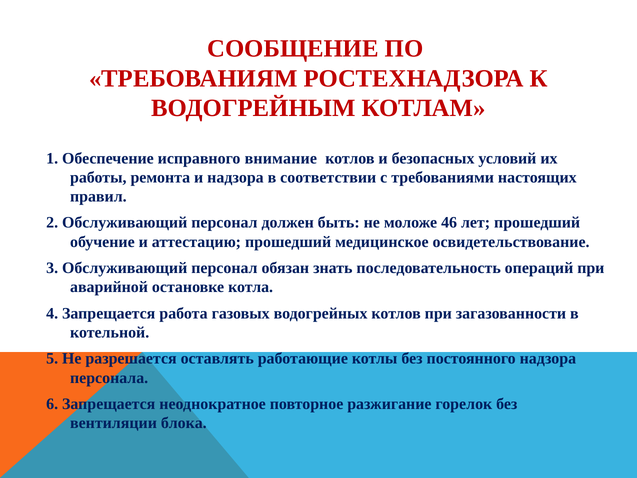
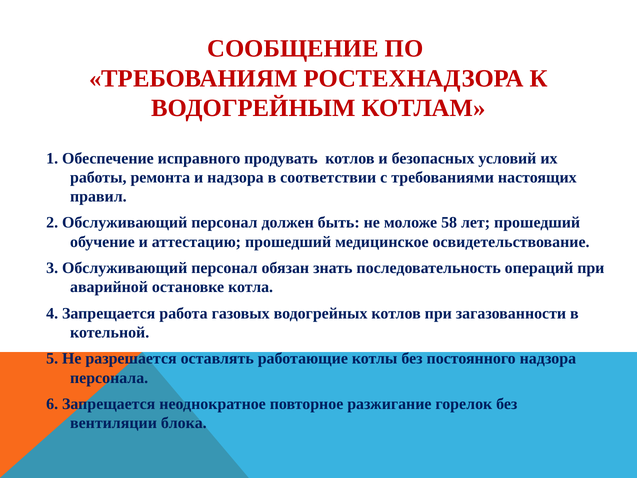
внимание: внимание -> продувать (281, 158)
46: 46 -> 58 (449, 223)
